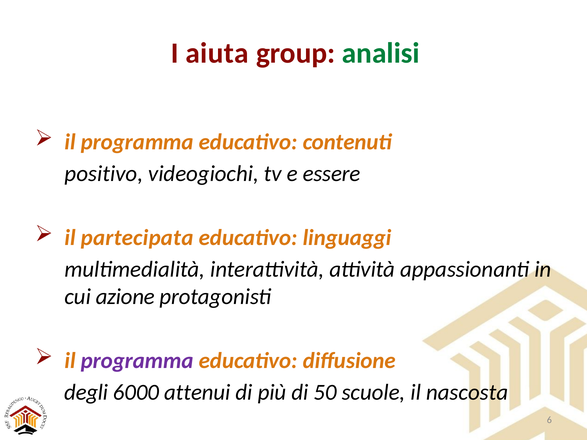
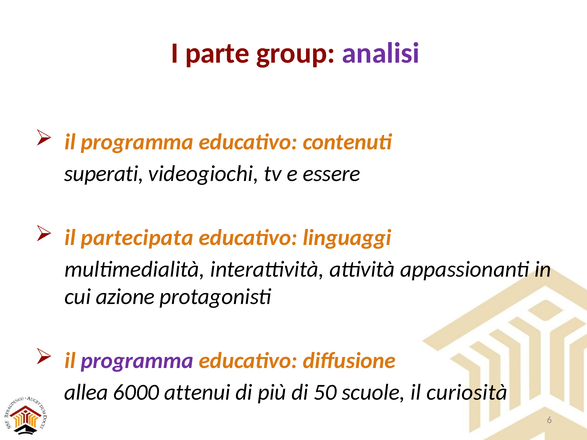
aiuta: aiuta -> parte (217, 53)
analisi colour: green -> purple (381, 53)
positivo: positivo -> superati (104, 174)
degli: degli -> allea (86, 393)
nascosta: nascosta -> curiosità (467, 393)
